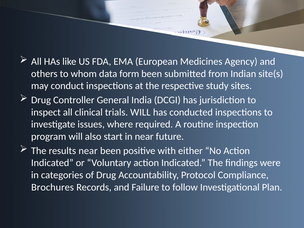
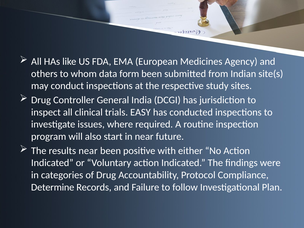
trials WILL: WILL -> EASY (140, 112)
Brochures: Brochures -> Determine (53, 187)
